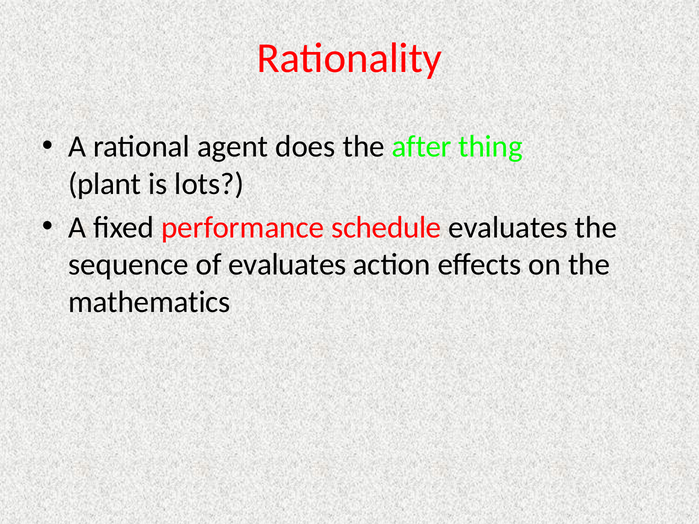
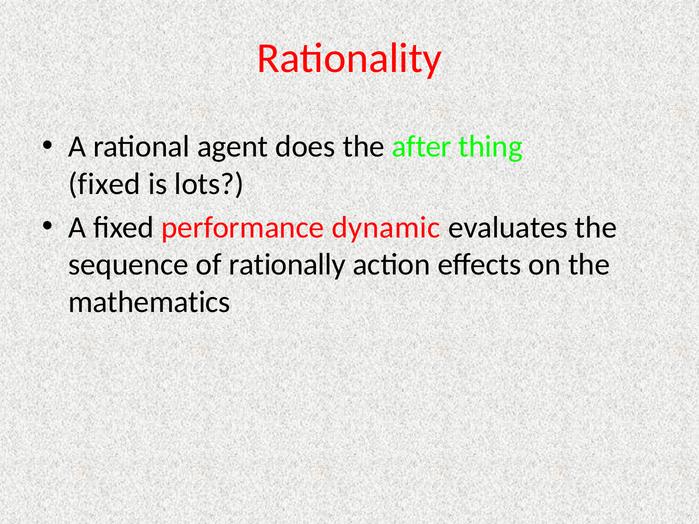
plant: plant -> fixed (104, 184)
schedule: schedule -> dynamic (386, 227)
of evaluates: evaluates -> rationally (287, 265)
